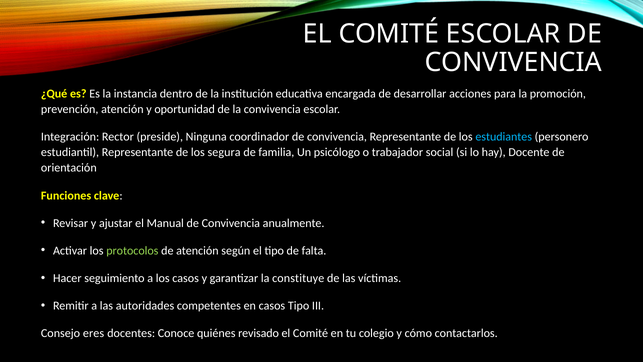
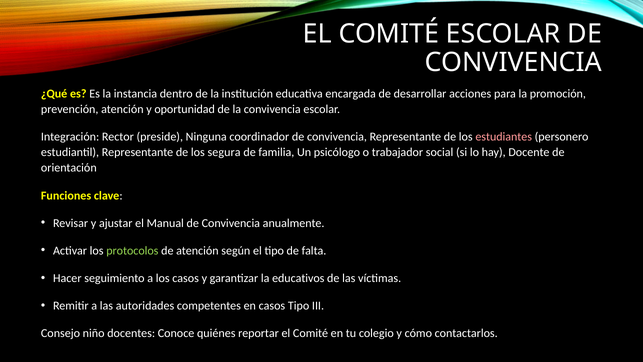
estudiantes colour: light blue -> pink (504, 137)
constituye: constituye -> educativos (298, 278)
eres: eres -> niño (94, 333)
revisado: revisado -> reportar (259, 333)
